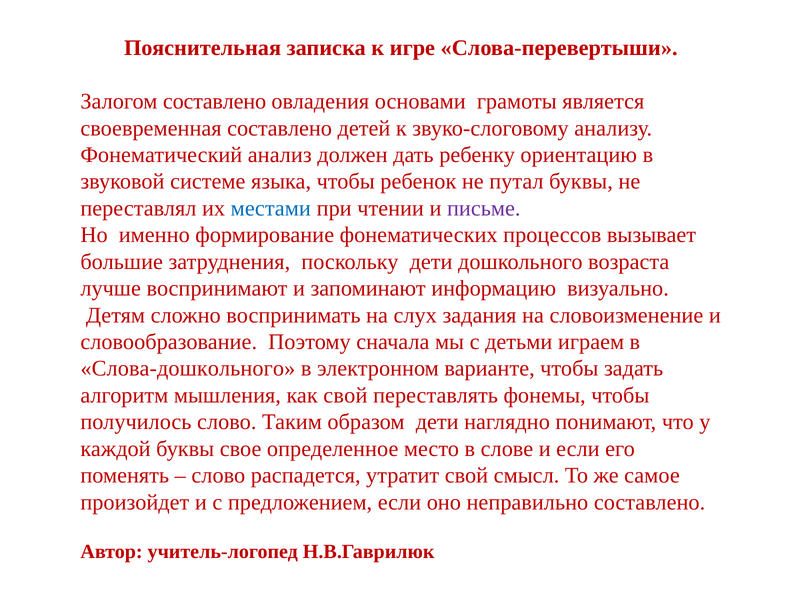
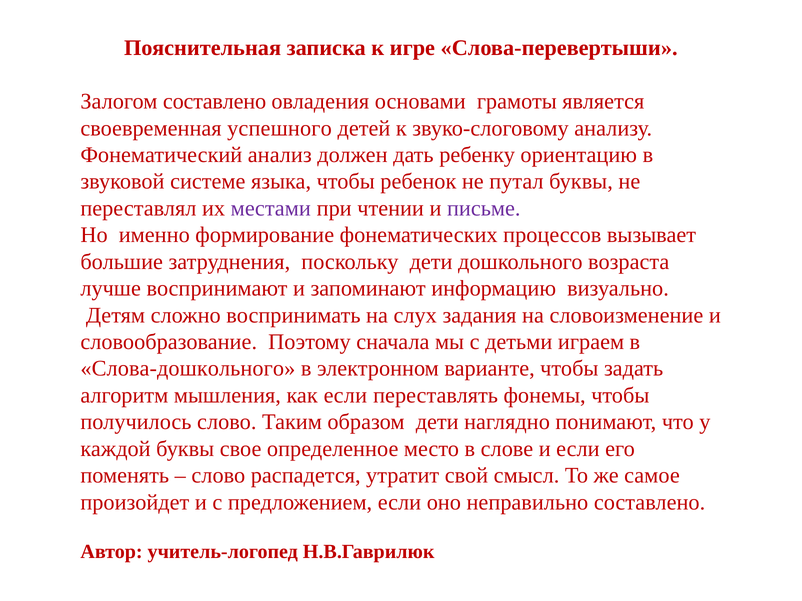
своевременная составлено: составлено -> успешного (279, 128)
местами colour: blue -> purple (271, 208)
как свой: свой -> если (345, 396)
